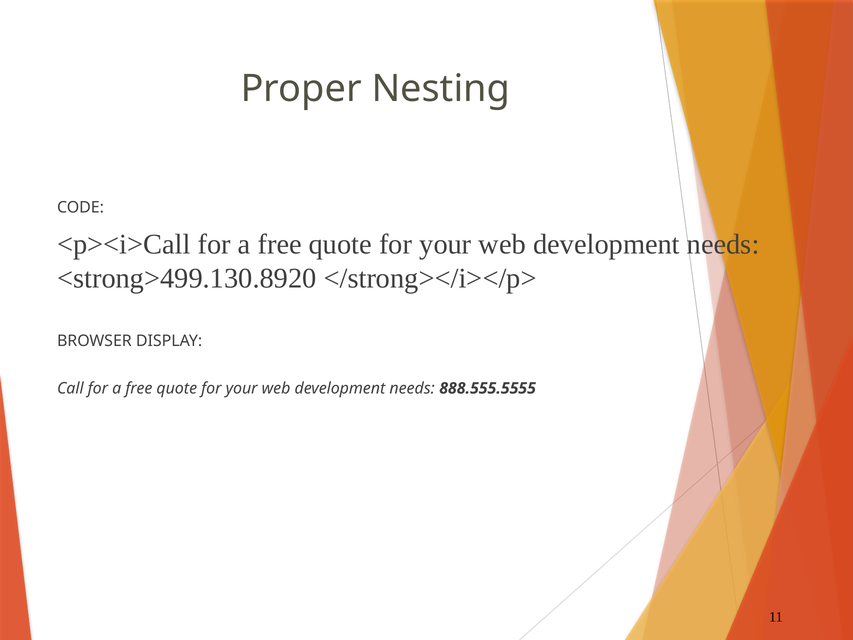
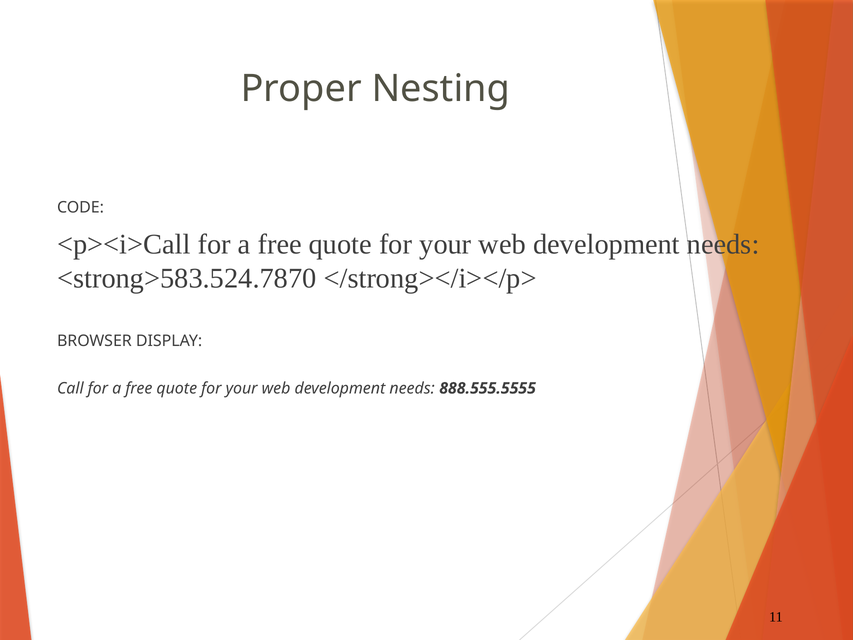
<strong>499.130.8920: <strong>499.130.8920 -> <strong>583.524.7870 (187, 278)
